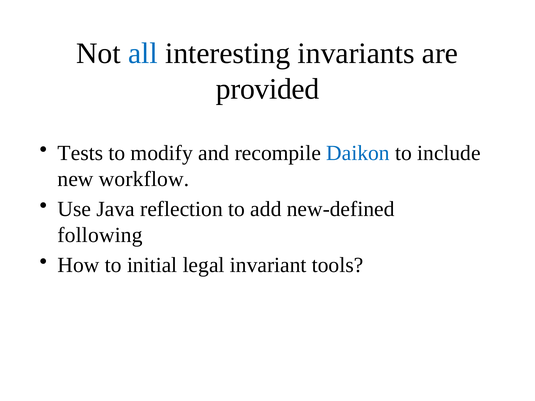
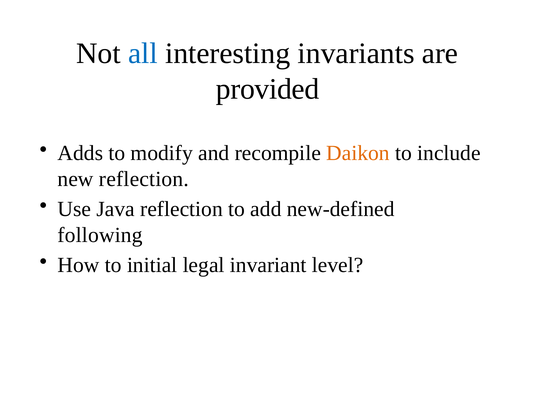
Tests: Tests -> Adds (80, 153)
Daikon colour: blue -> orange (358, 153)
new workflow: workflow -> reflection (144, 179)
tools: tools -> level (338, 265)
